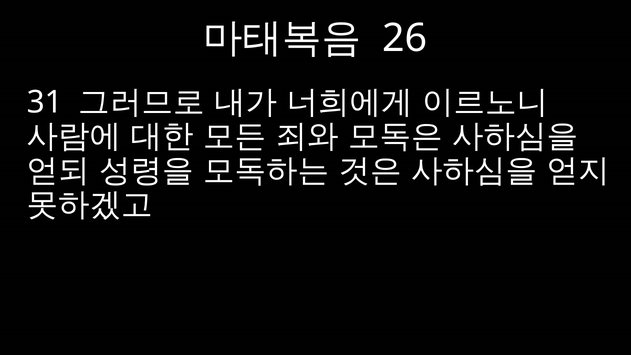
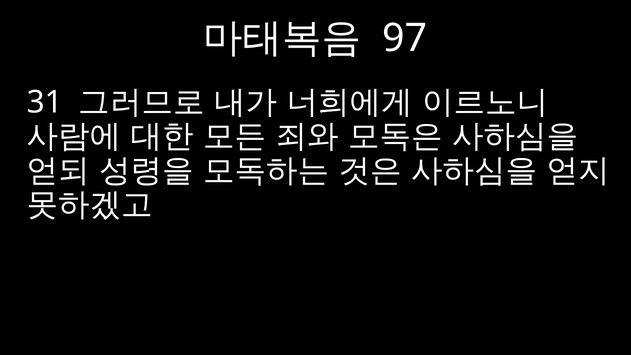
26: 26 -> 97 (405, 38)
